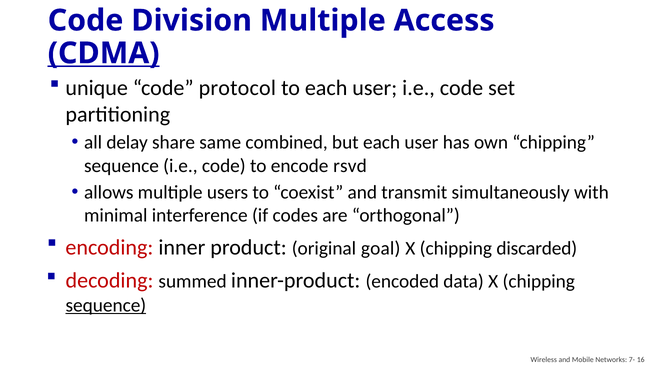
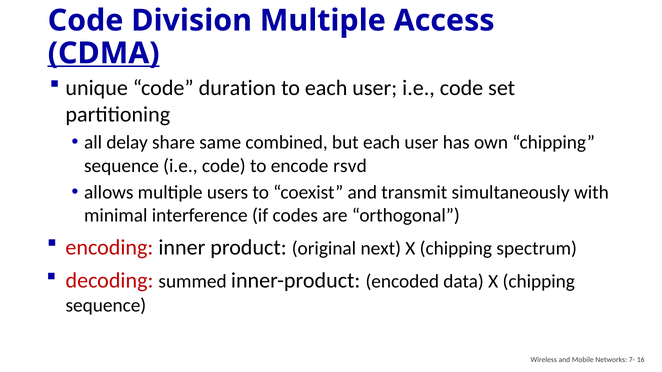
protocol: protocol -> duration (237, 88)
goal: goal -> next (381, 248)
discarded: discarded -> spectrum (537, 248)
sequence underline: present -> none (106, 306)
